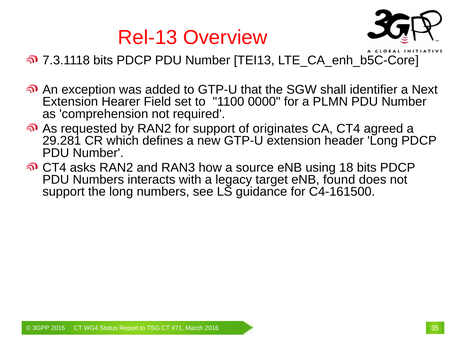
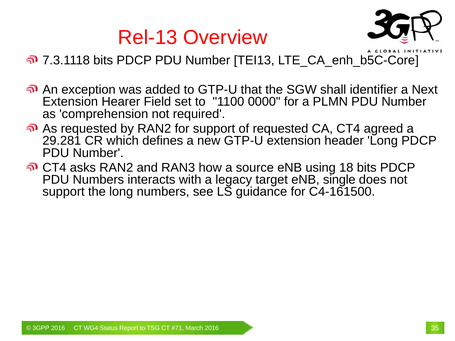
of originates: originates -> requested (281, 129)
found: found -> single (339, 180)
